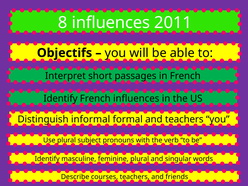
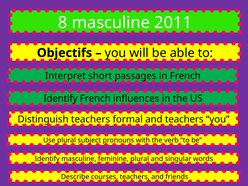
8 influences: influences -> masculine (111, 23)
Distinguish informal: informal -> teachers (91, 119)
